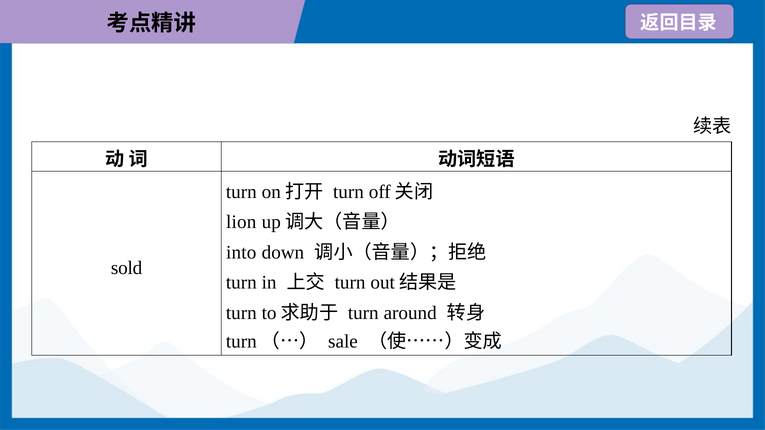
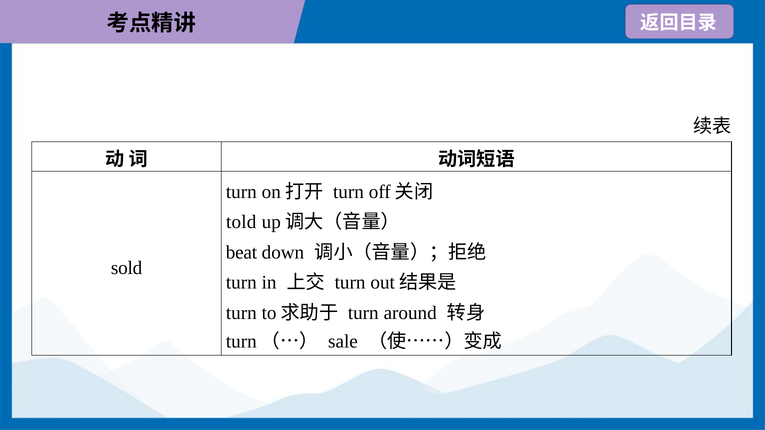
lion: lion -> told (241, 222)
into: into -> beat (241, 252)
